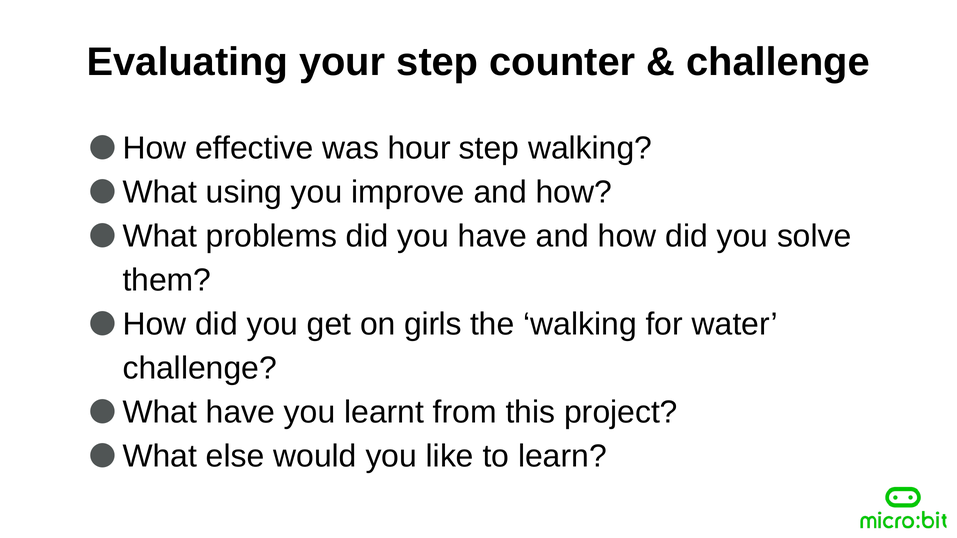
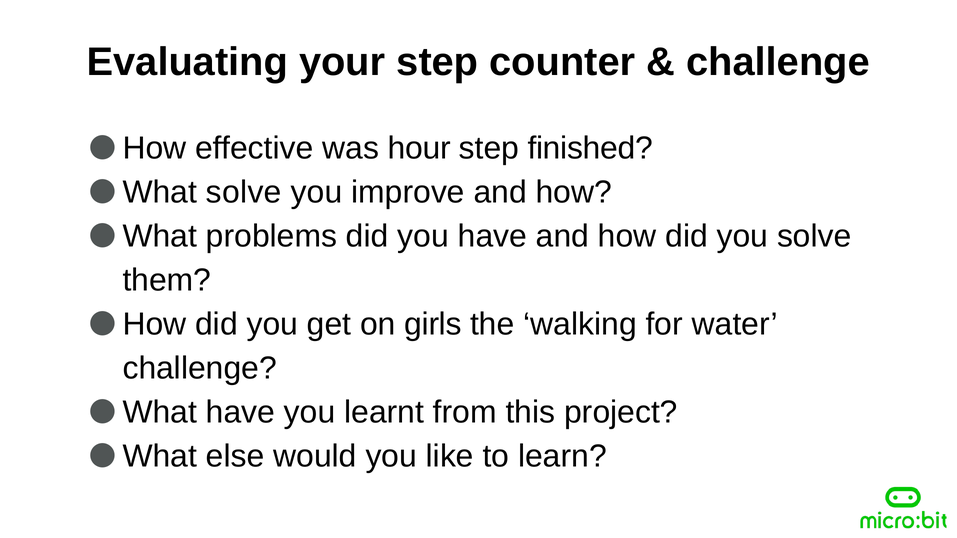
step walking: walking -> finished (590, 149)
What using: using -> solve (244, 193)
